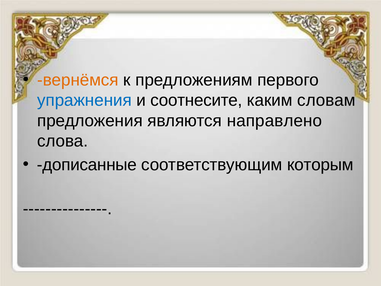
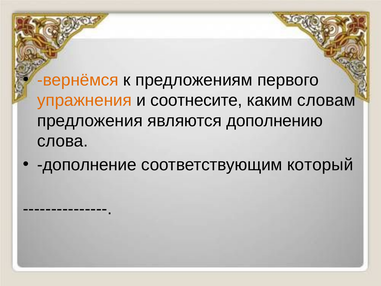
упражнения colour: blue -> orange (84, 100)
направлено: направлено -> дополнению (275, 121)
дописанные: дописанные -> дополнение (87, 165)
которым: которым -> который (320, 165)
